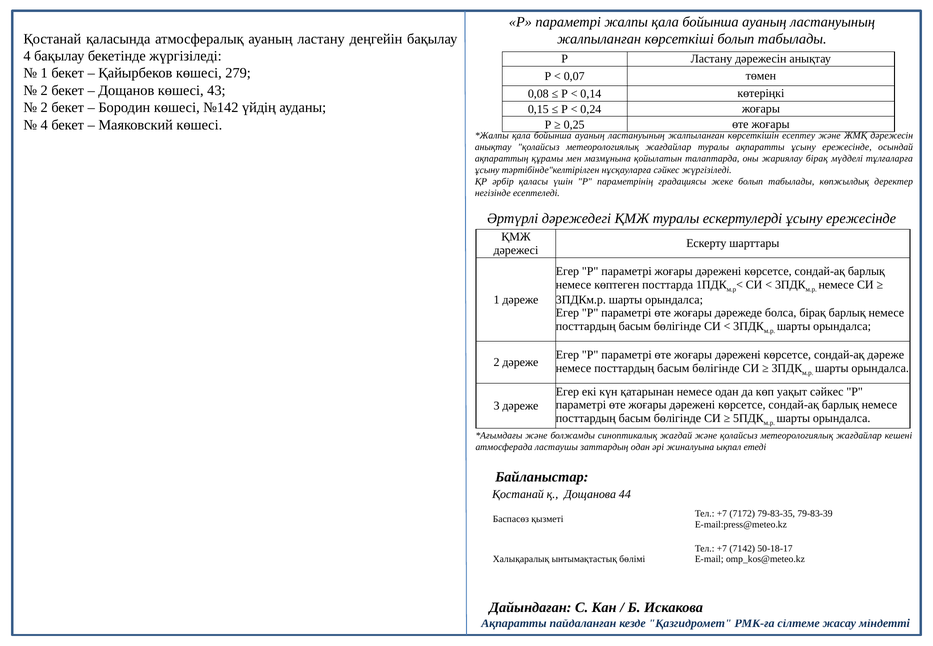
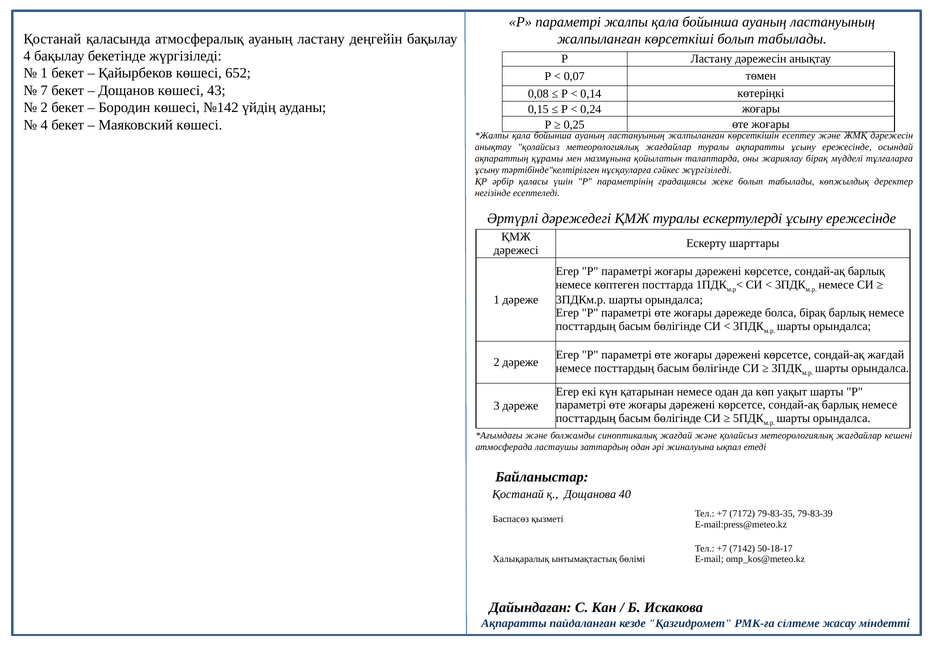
279: 279 -> 652 (238, 73)
2: 2 -> 7 (44, 90)
сондай-ақ дәреже: дәреже -> жағдай (886, 355)
уақыт сәйкес: сәйкес -> шарты (827, 392)
44: 44 -> 40 (625, 494)
